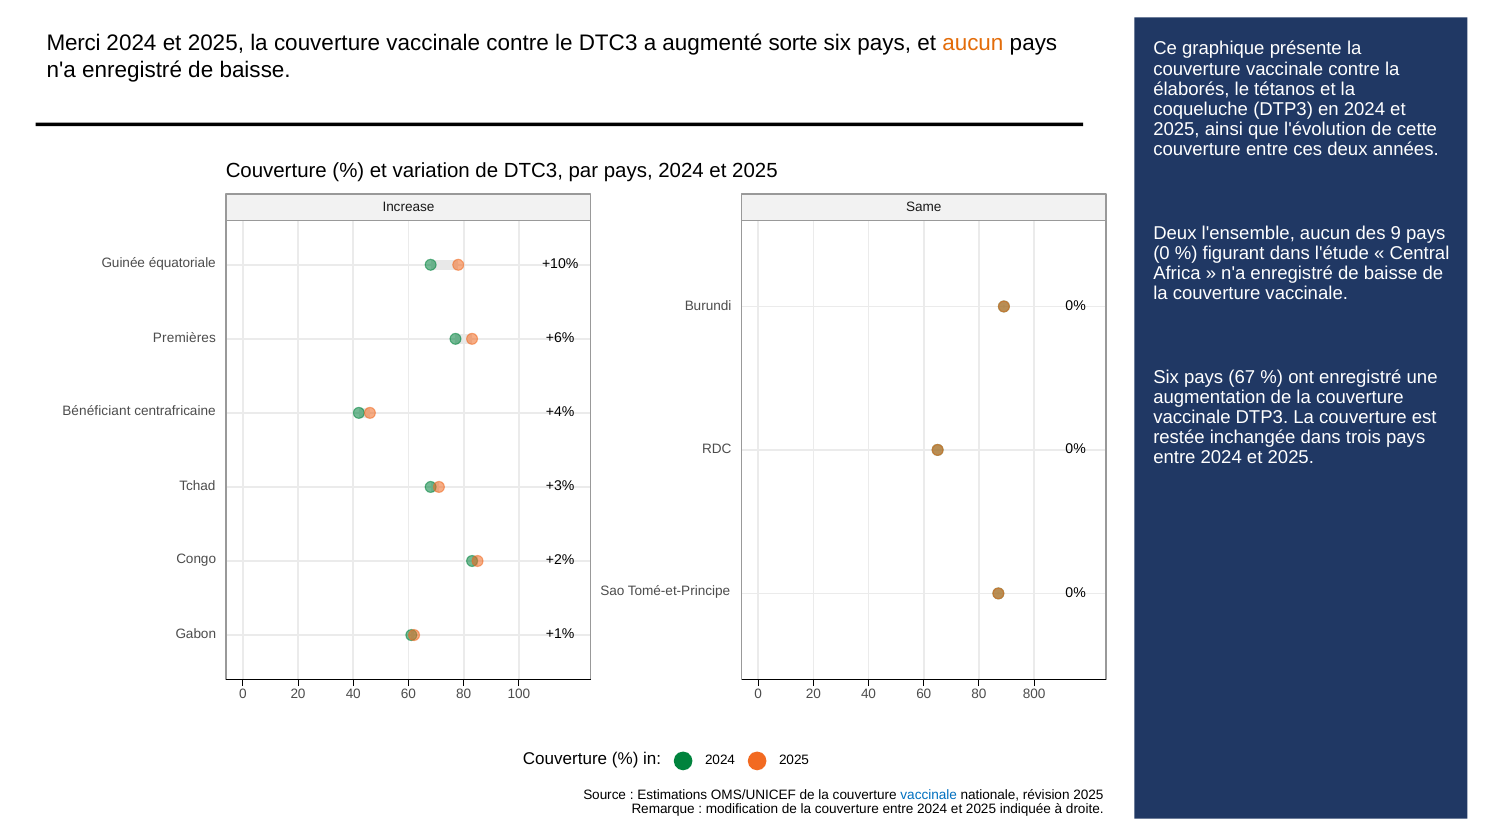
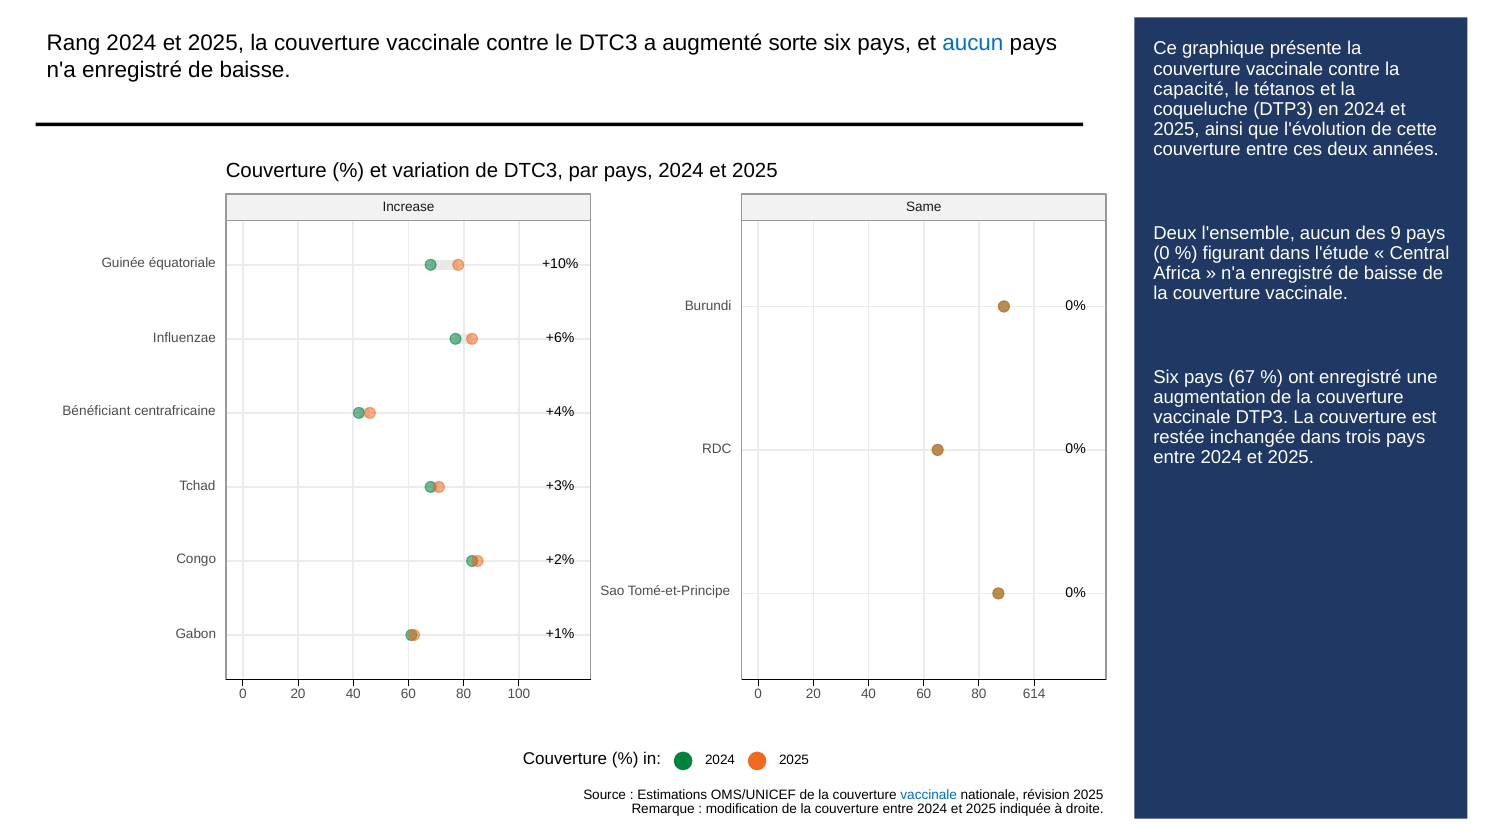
Merci: Merci -> Rang (73, 43)
aucun colour: orange -> blue (973, 43)
élaborés: élaborés -> capacité (1191, 89)
Premières: Premières -> Influenzae (185, 338)
800: 800 -> 614 (1034, 694)
